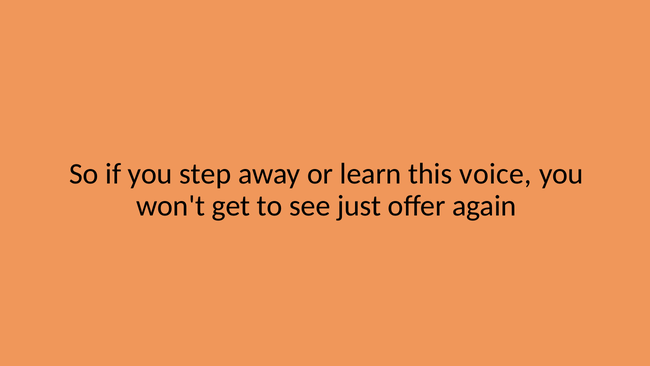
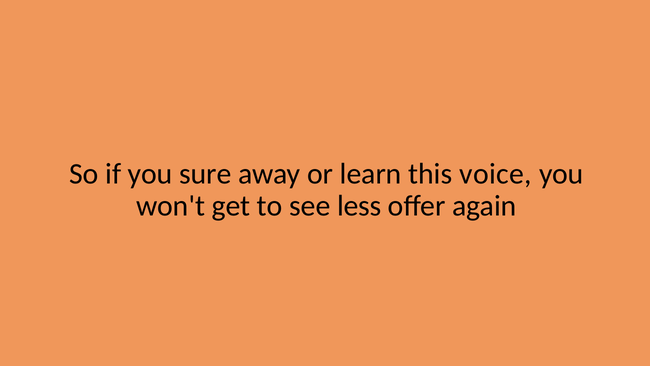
step: step -> sure (205, 174)
just: just -> less (359, 206)
